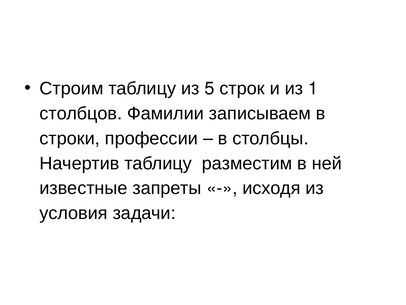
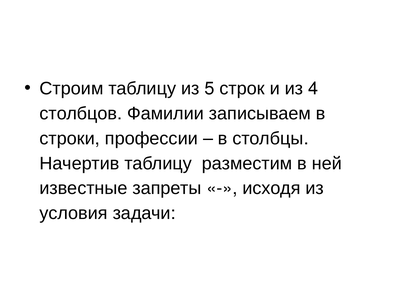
1: 1 -> 4 (313, 88)
